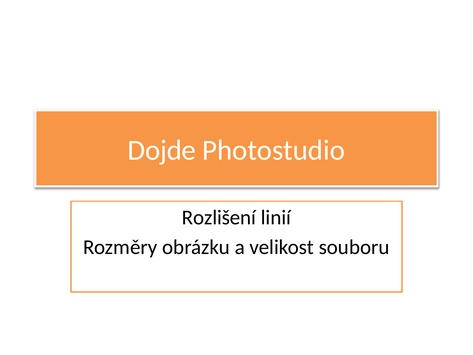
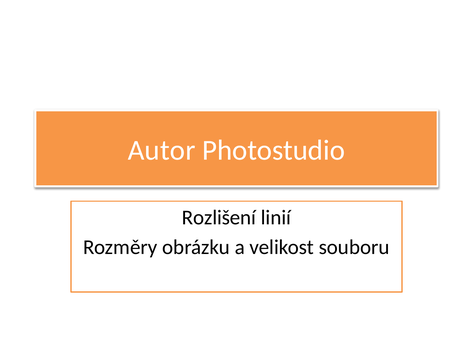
Dojde: Dojde -> Autor (162, 150)
